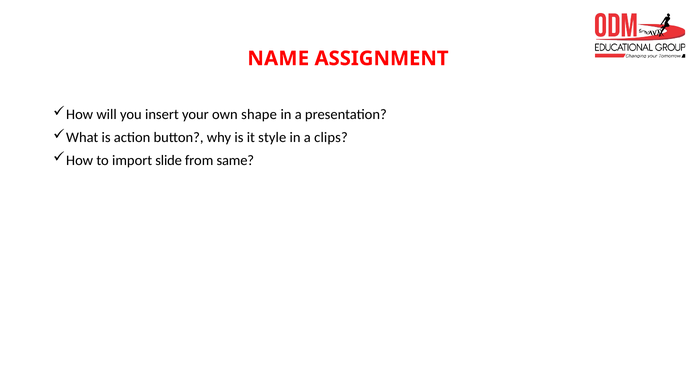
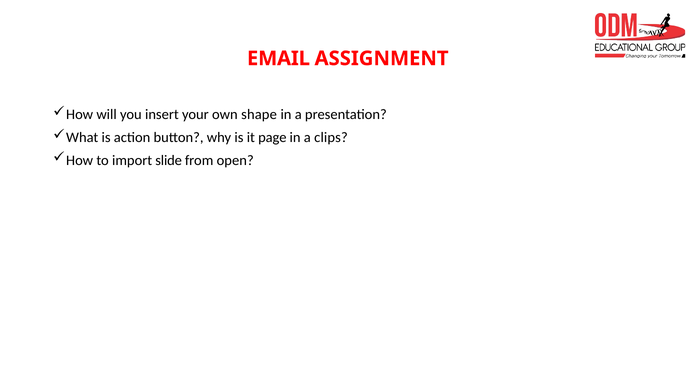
NAME: NAME -> EMAIL (278, 59)
style: style -> page (272, 138)
same: same -> open (235, 160)
